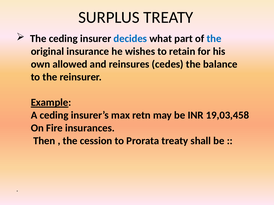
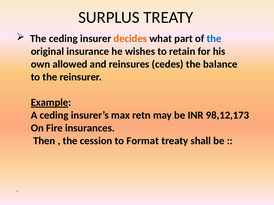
decides colour: blue -> orange (130, 39)
19,03,458: 19,03,458 -> 98,12,173 (228, 116)
Prorata: Prorata -> Format (143, 141)
